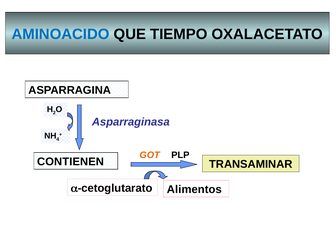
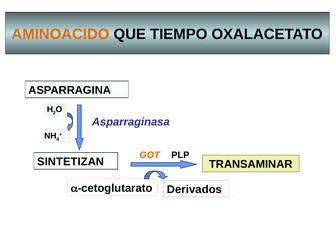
AMINOACIDO colour: blue -> orange (61, 34)
CONTIENEN: CONTIENEN -> SINTETIZAN (71, 162)
Alimentos: Alimentos -> Derivados (194, 189)
